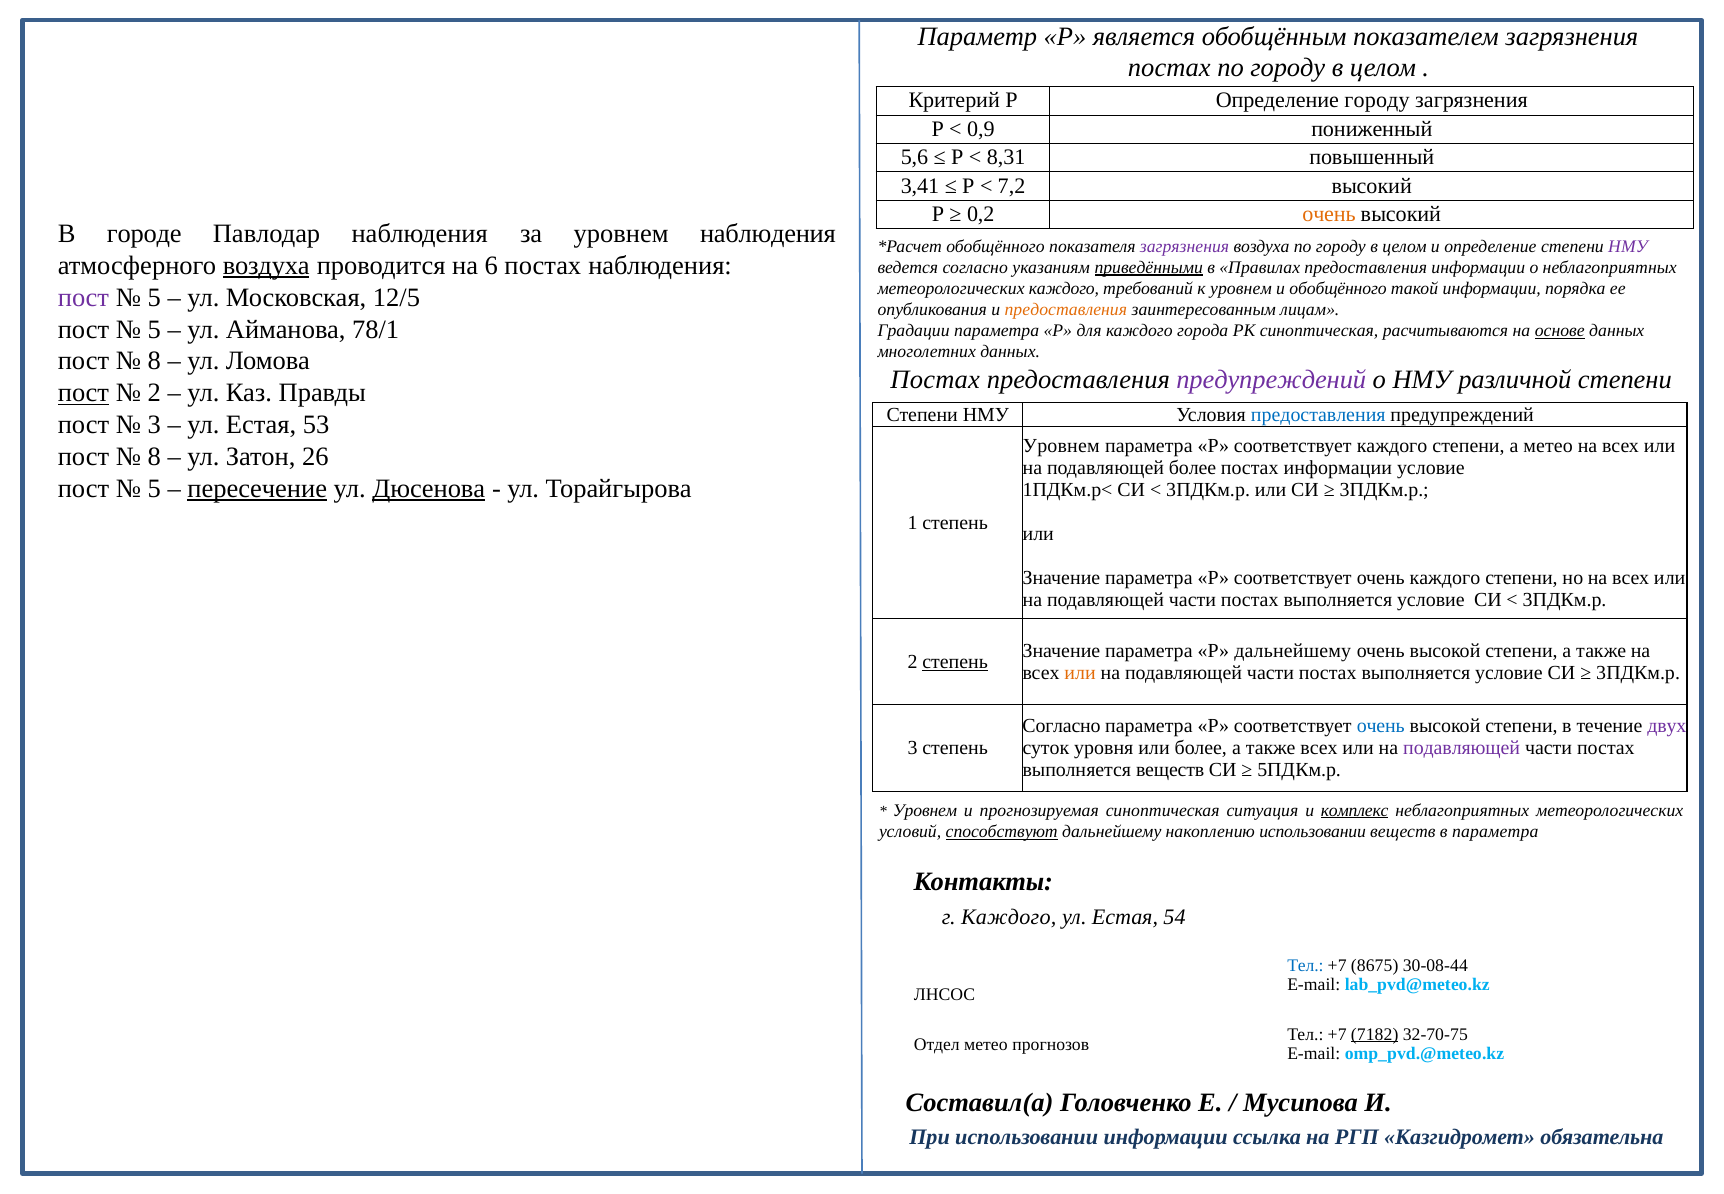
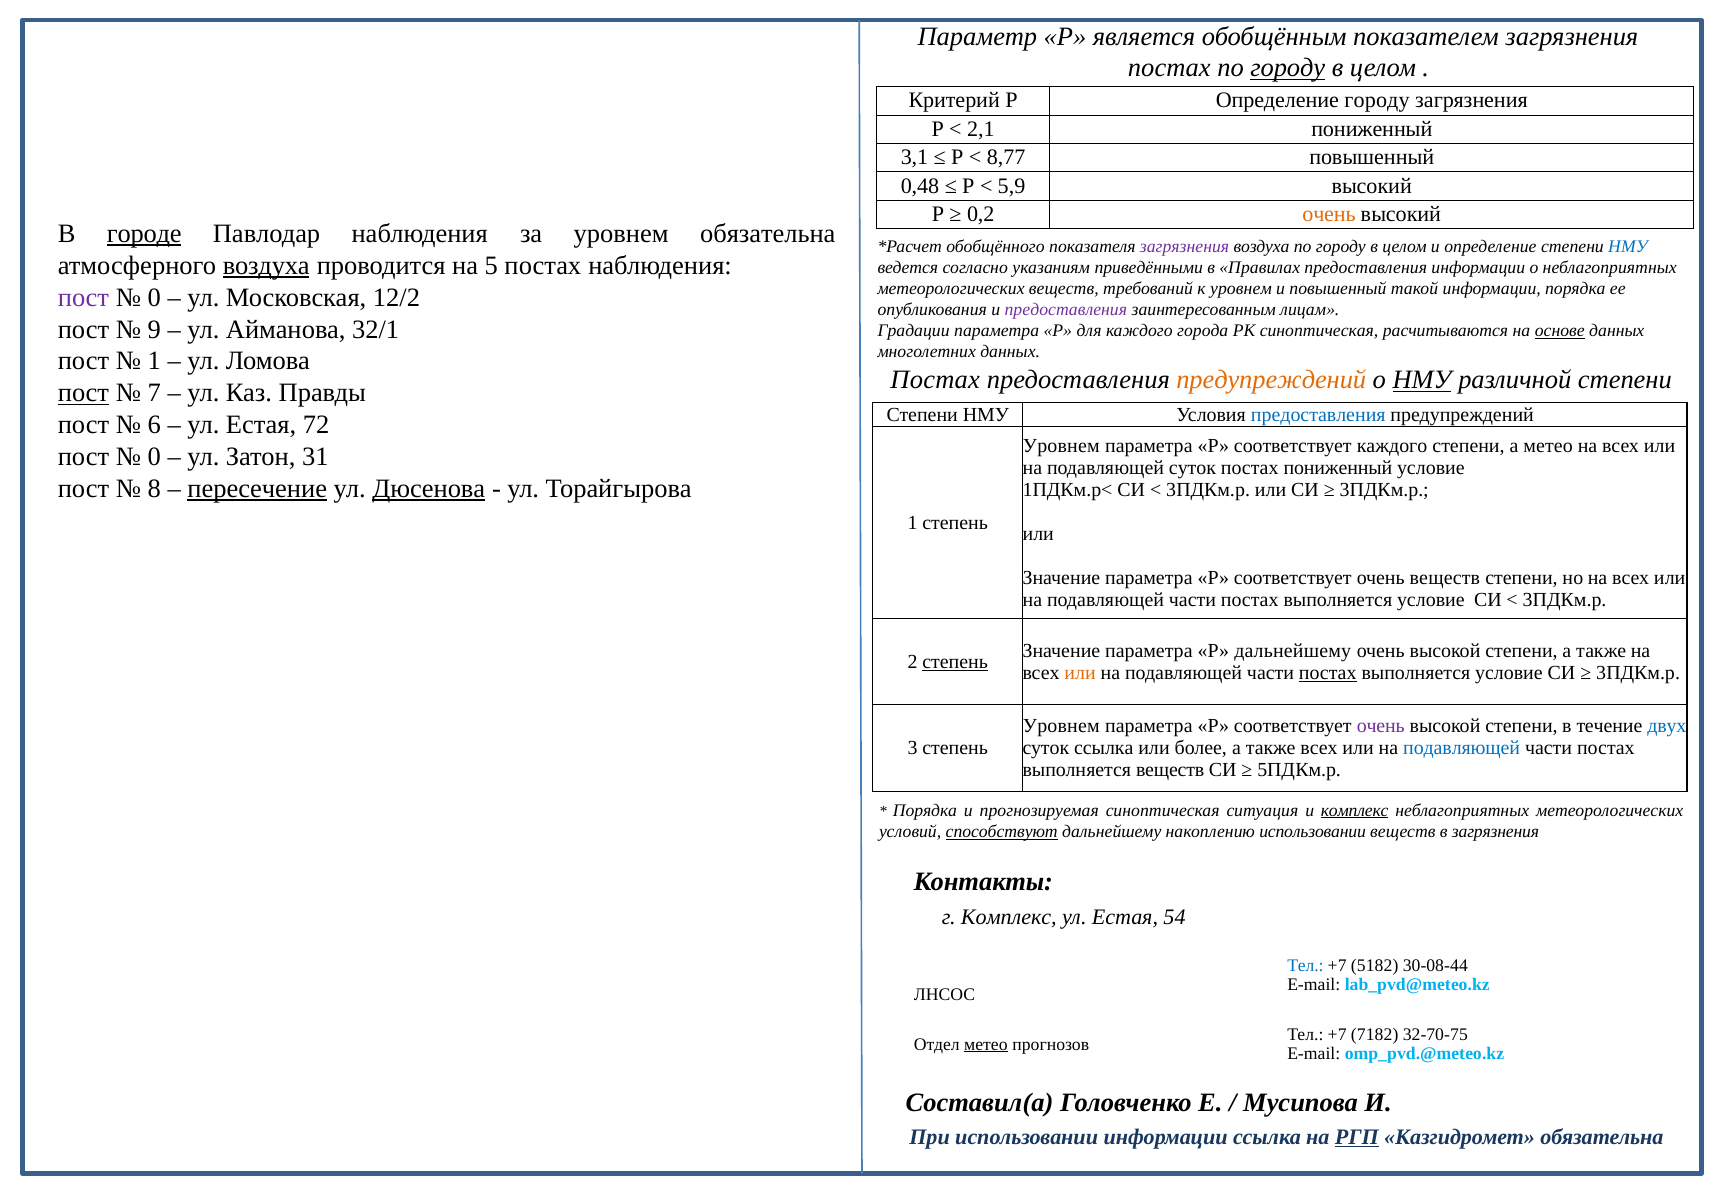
городу underline: none -> present (1288, 68)
0,9: 0,9 -> 2,1 (981, 129)
5,6: 5,6 -> 3,1 (915, 157)
8,31: 8,31 -> 8,77 (1006, 157)
3,41: 3,41 -> 0,48 (920, 186)
7,2: 7,2 -> 5,9 (1012, 186)
городе underline: none -> present (144, 234)
уровнем наблюдения: наблюдения -> обязательна (768, 234)
НМУ colour: purple -> blue (1628, 246)
6: 6 -> 5 (491, 266)
приведёнными underline: present -> none (1149, 267)
метеорологических каждого: каждого -> веществ (1064, 288)
и обобщённого: обобщённого -> повышенный (1338, 288)
5: 5 -> 0 (154, 297)
12/5: 12/5 -> 12/2 (397, 297)
предоставления colour: orange -> purple (1066, 310)
5: 5 -> 9 (154, 329)
78/1: 78/1 -> 32/1 (376, 329)
8: 8 -> 1 (154, 361)
предупреждений colour: purple -> orange (1271, 380)
НМУ underline: none -> present (1422, 380)
2: 2 -> 7 (154, 393)
3: 3 -> 6 (154, 425)
53: 53 -> 72 (316, 425)
8: 8 -> 0 (154, 457)
26: 26 -> 31 (315, 457)
подавляющей более: более -> суток (1192, 468)
постах информации: информации -> пониженный (1338, 468)
5: 5 -> 8 (154, 488)
очень каждого: каждого -> веществ (1445, 578)
постах underline: none -> present (1328, 673)
Согласно: Согласно -> Уровнем (1061, 726)
очень colour: blue -> purple (1381, 726)
двух colour: purple -> blue (1667, 726)
суток уровня: уровня -> ссылка (1104, 748)
подавляющей colour: purple -> blue (1462, 748)
Уровнем: Уровнем -> Порядка (925, 810)
в параметра: параметра -> загрязнения (1495, 831)
г Каждого: Каждого -> Комплекс (1009, 916)
8675: 8675 -> 5182 (1375, 965)
7182 underline: present -> none (1375, 1034)
метео underline: none -> present (986, 1044)
РГП underline: none -> present (1357, 1137)
